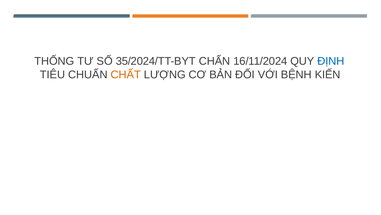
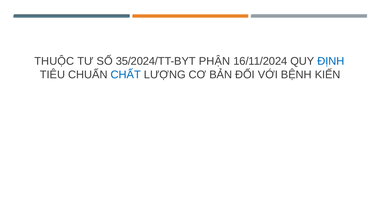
THỐNG: THỐNG -> THUỘC (54, 61)
CHẨN: CHẨN -> PHẬN (214, 61)
CHẤT colour: orange -> blue (126, 74)
